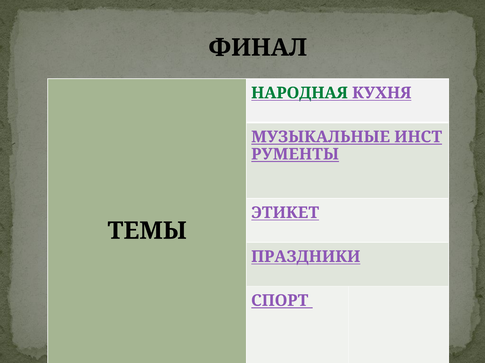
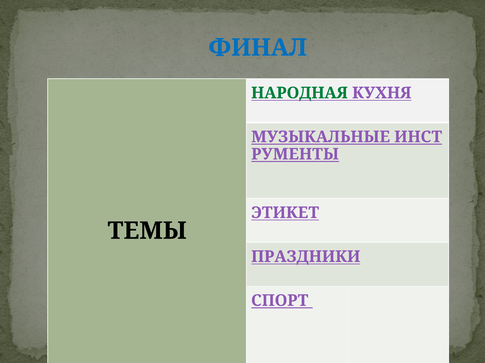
ФИНАЛ colour: black -> blue (258, 48)
